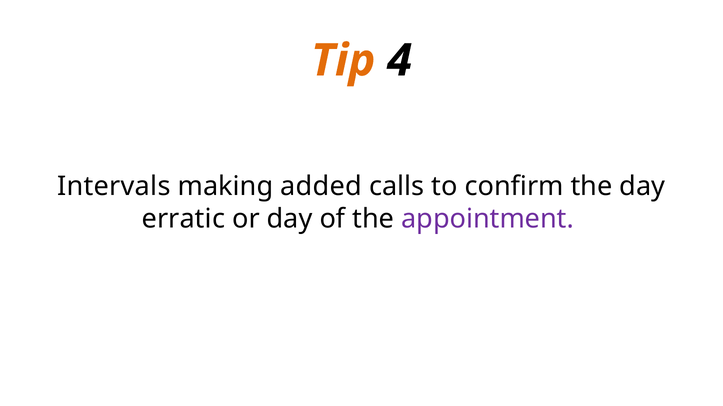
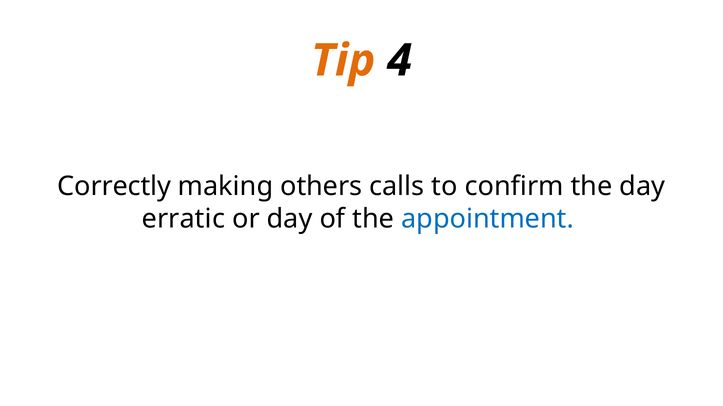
Intervals: Intervals -> Correctly (114, 186)
added: added -> others (321, 186)
appointment colour: purple -> blue (488, 219)
